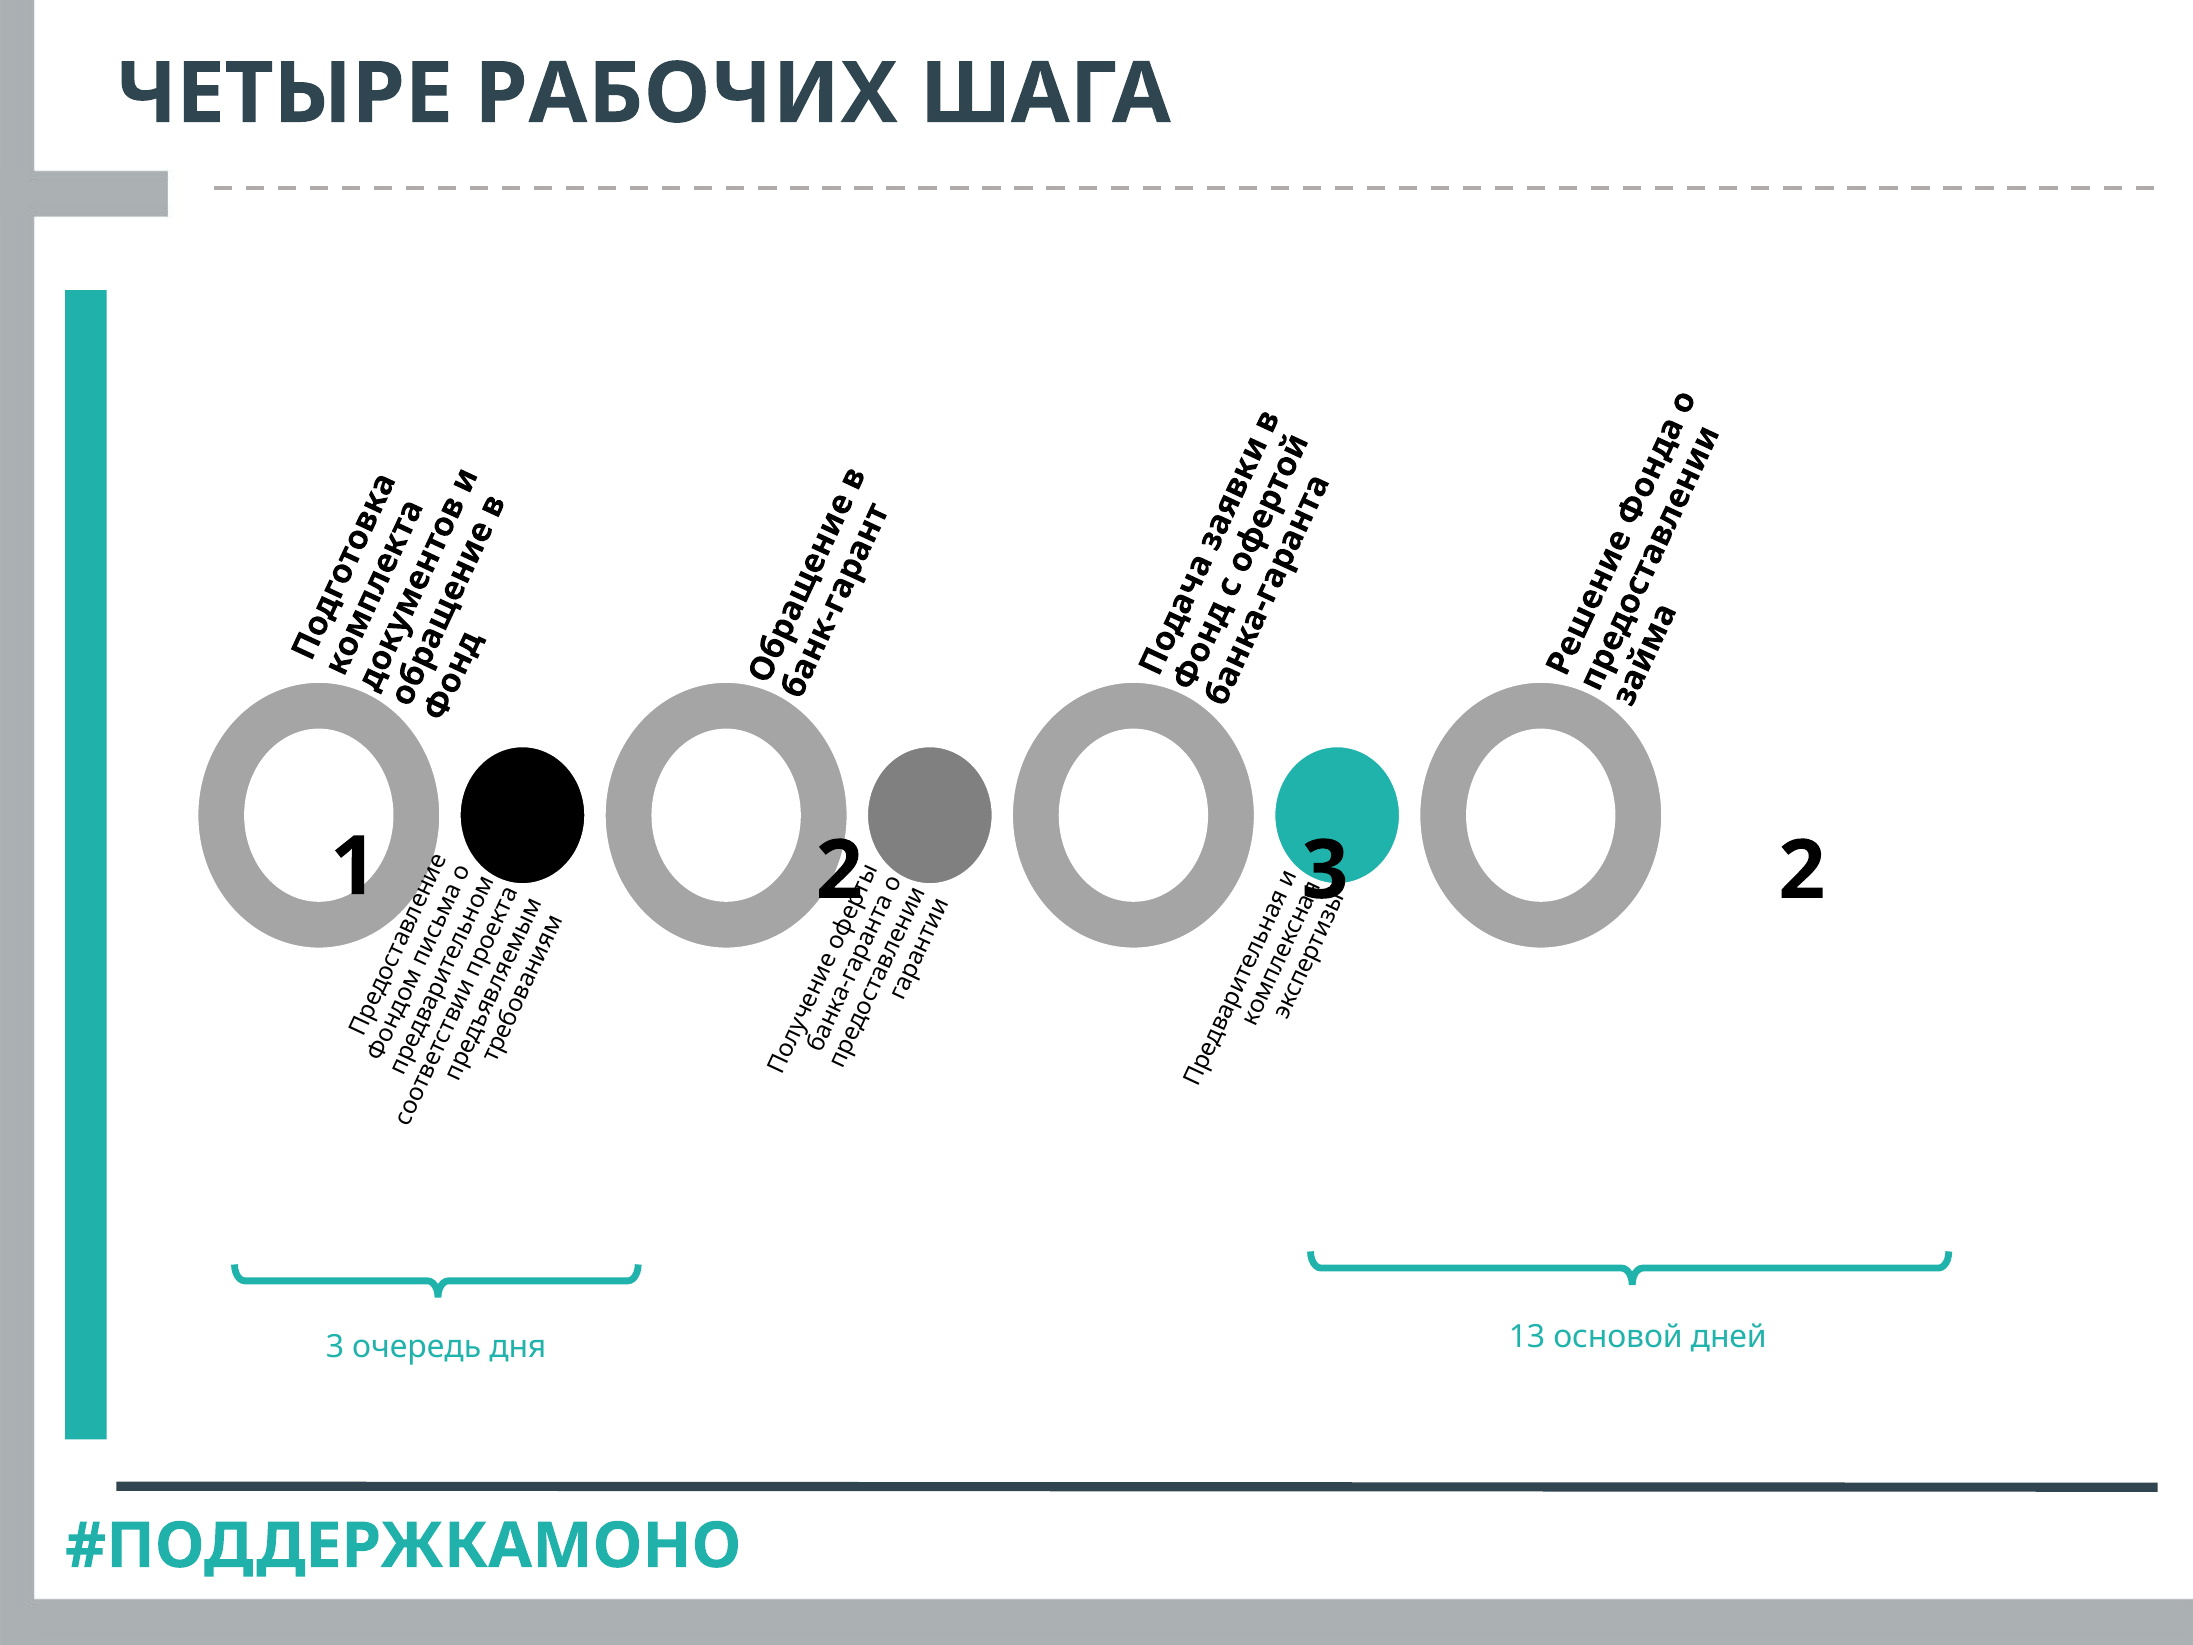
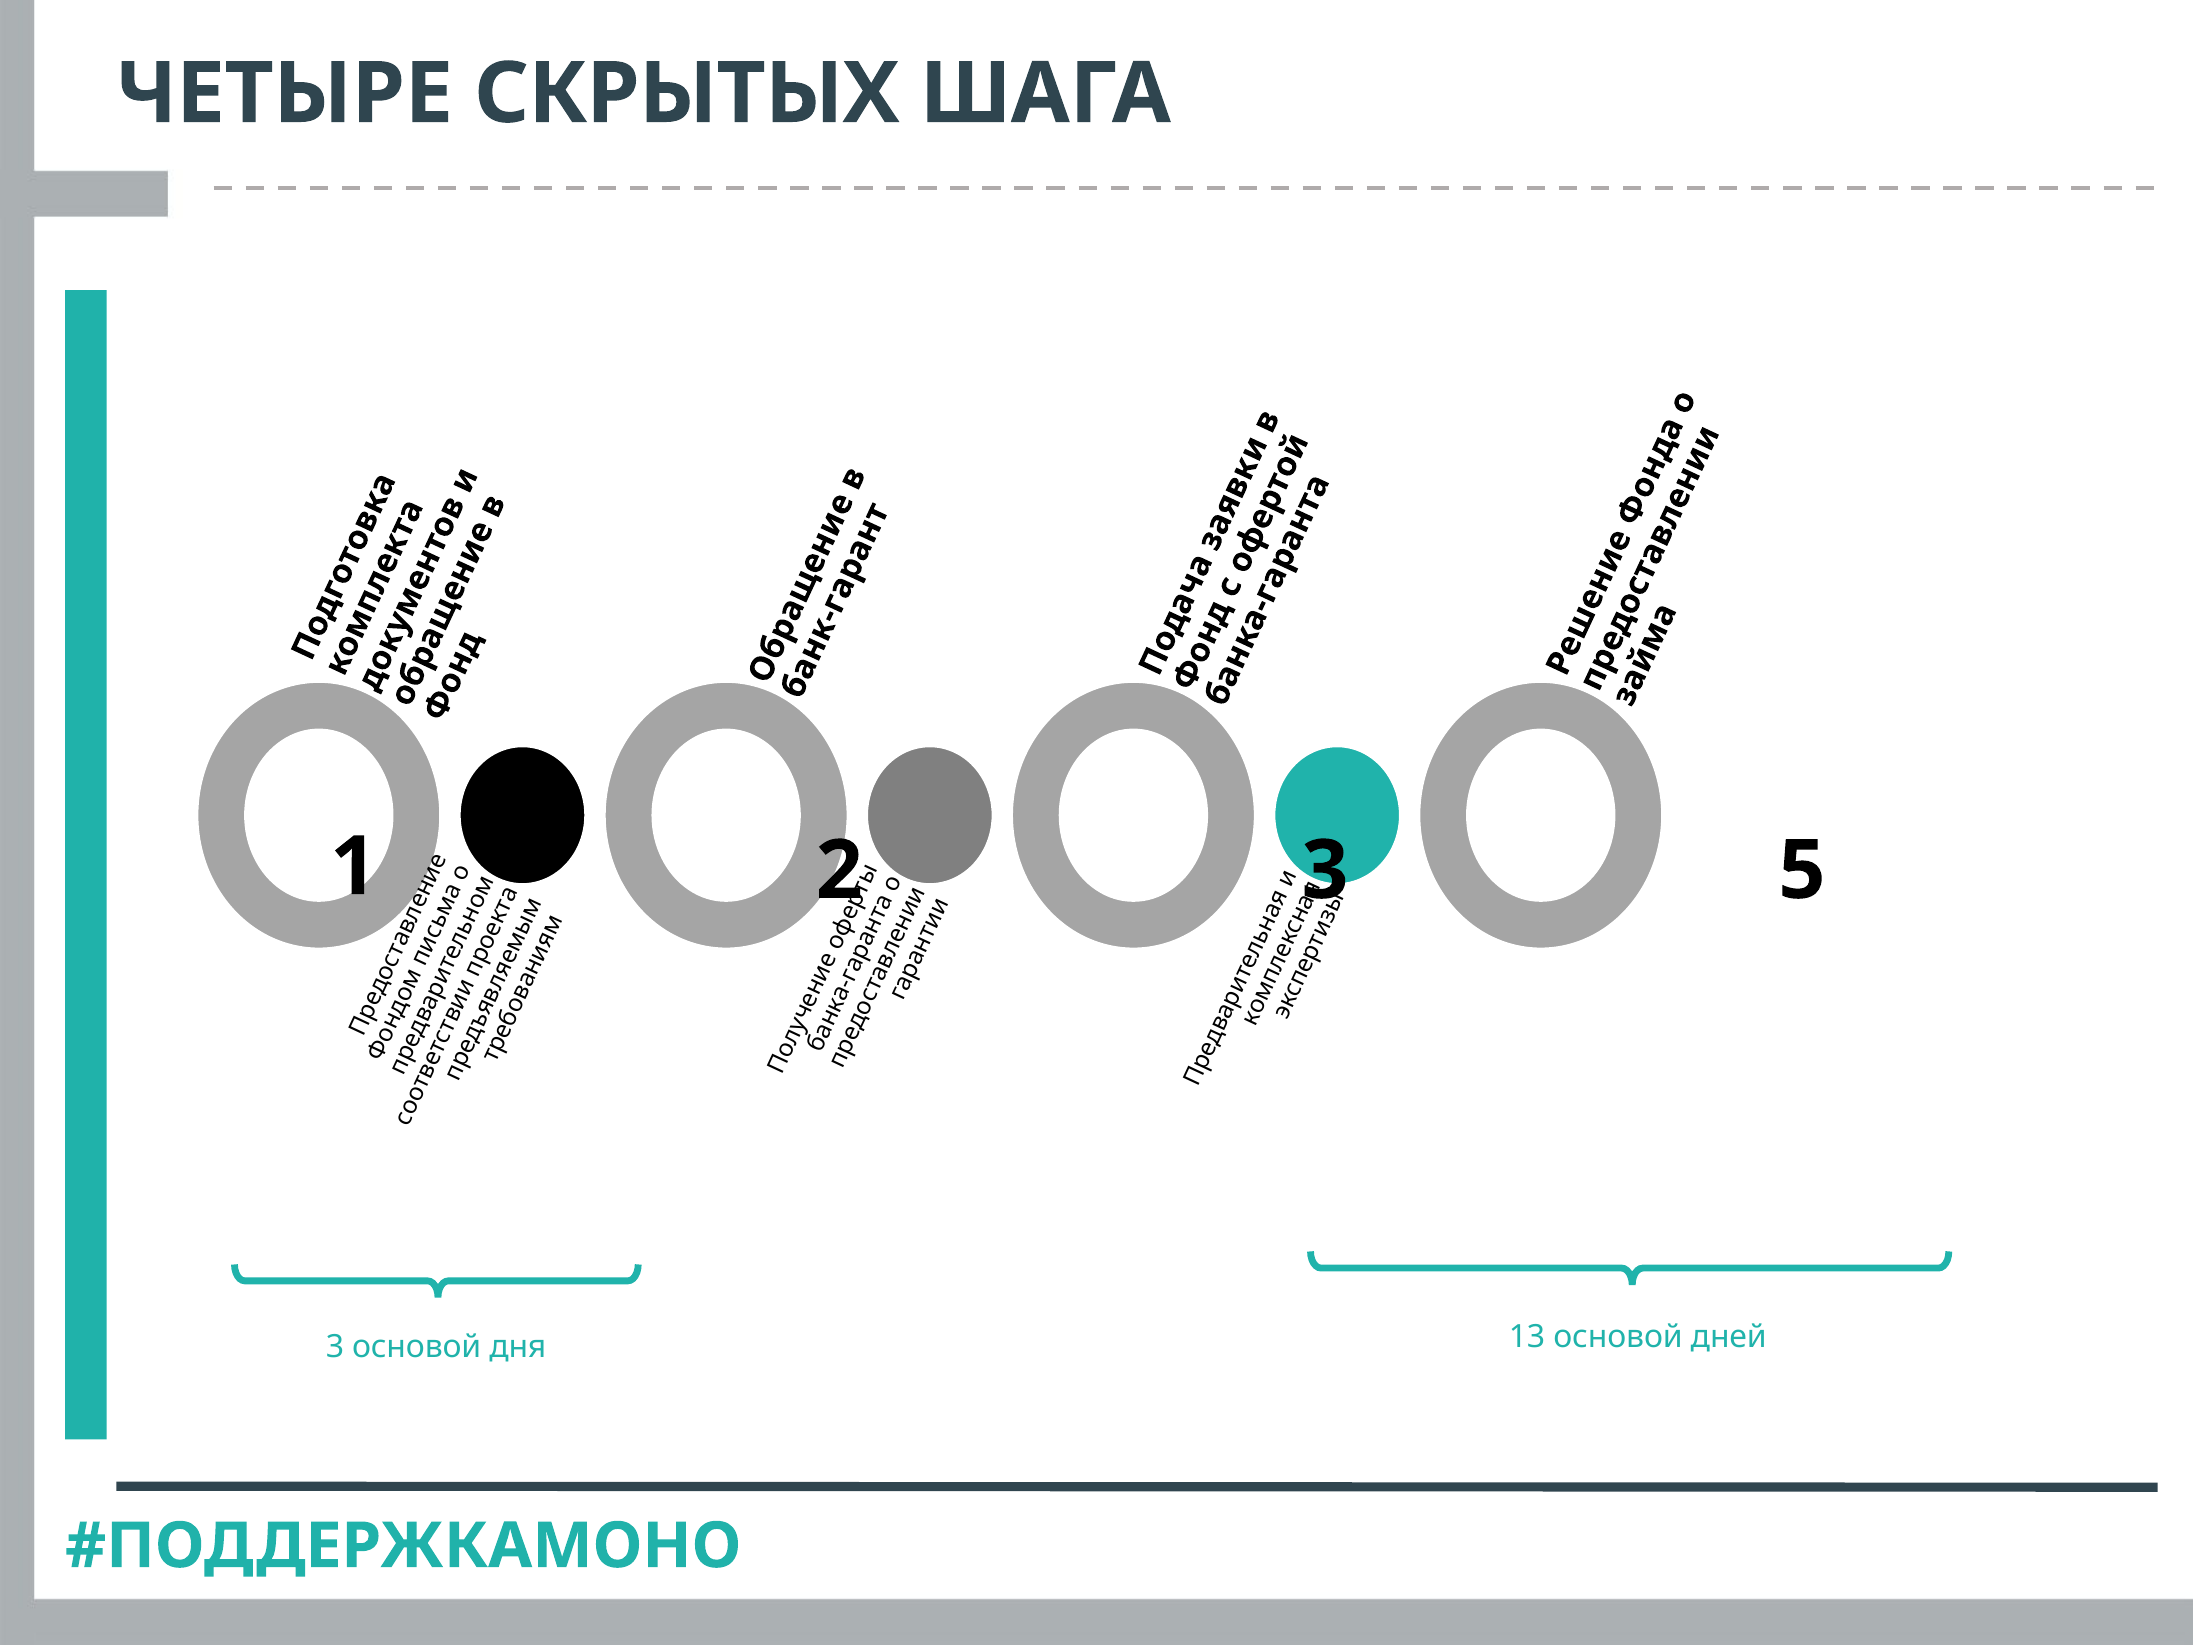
РАБОЧИХ: РАБОЧИХ -> СКРЫТЫХ (687, 94)
2: 2 -> 5 (1802, 871)
3 очередь: очередь -> основой (417, 1347)
